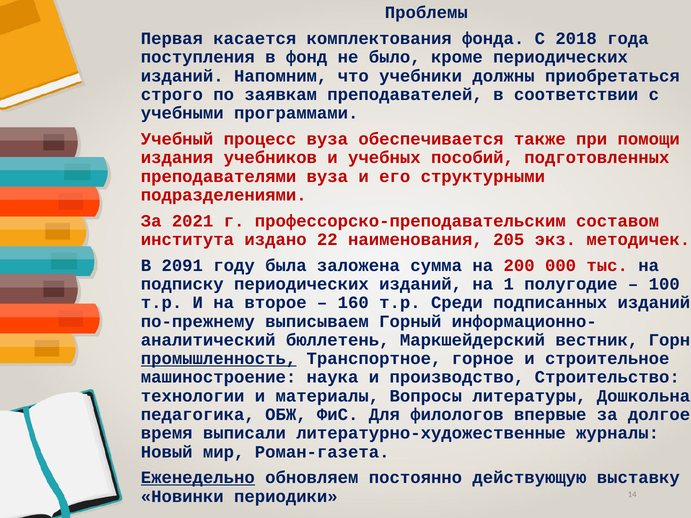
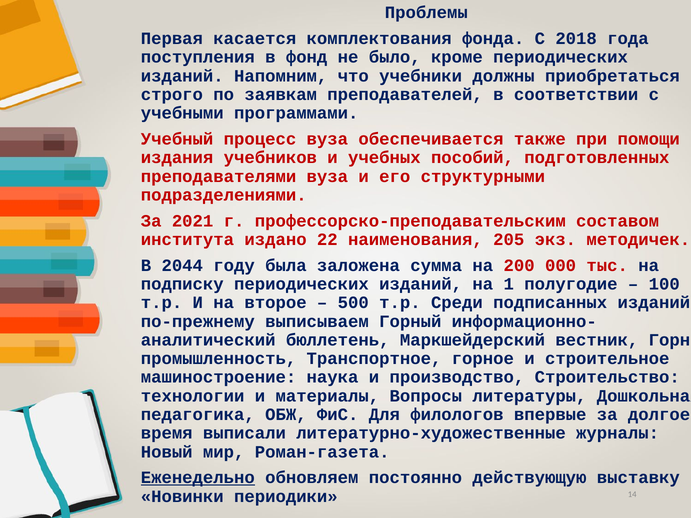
2091: 2091 -> 2044 (182, 265)
160: 160 -> 500 (353, 303)
промышленность underline: present -> none (219, 359)
